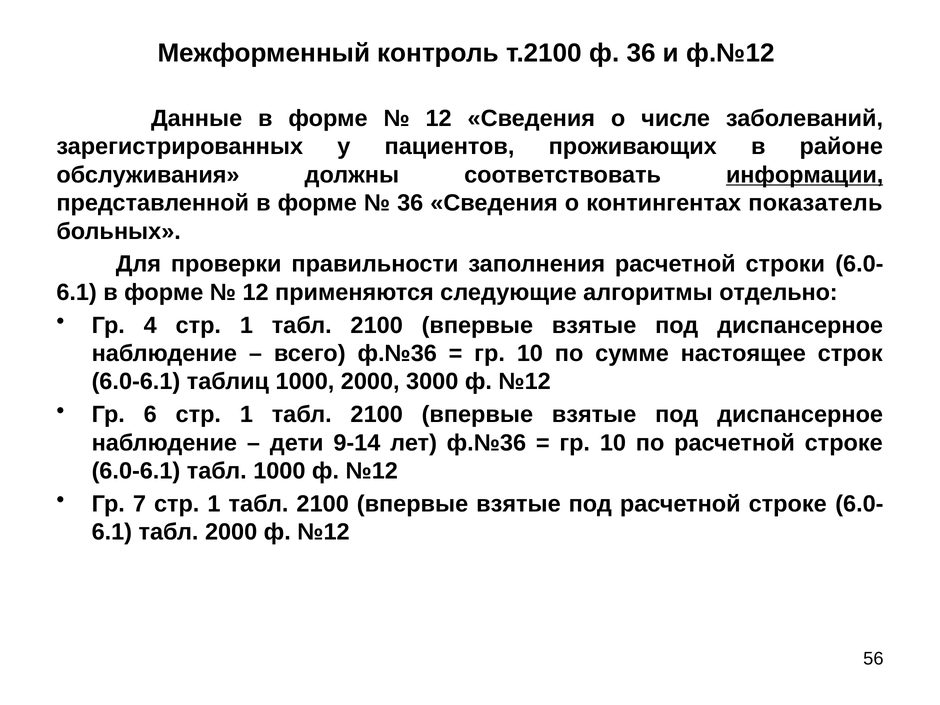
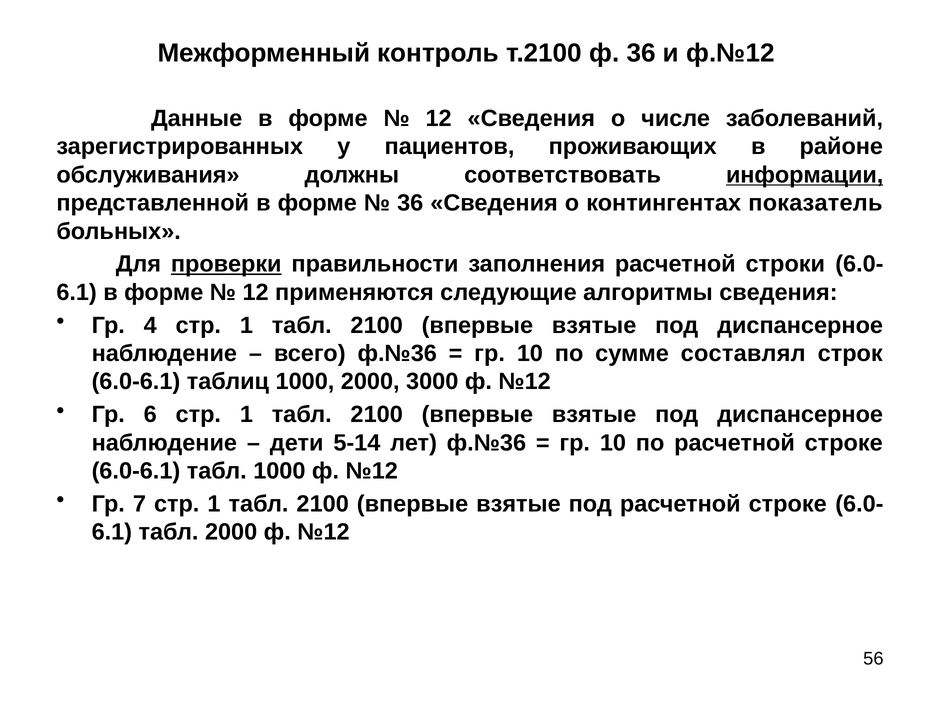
проверки underline: none -> present (226, 264)
алгоритмы отдельно: отдельно -> сведения (778, 292)
настоящее: настоящее -> составлял (743, 354)
9-14: 9-14 -> 5-14 (357, 443)
